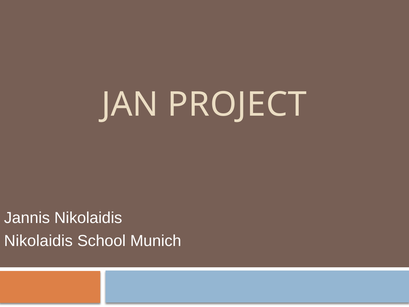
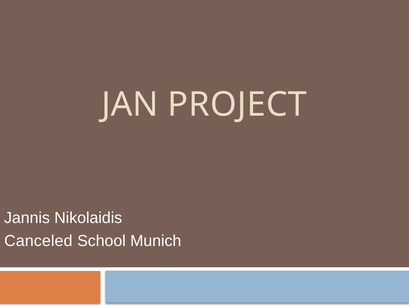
Nikolaidis: Nikolaidis -> Canceled (38, 241)
